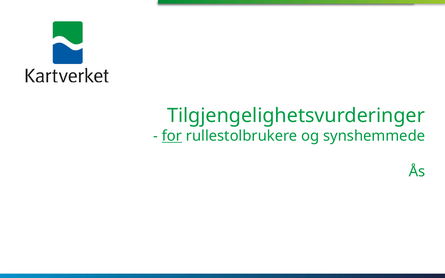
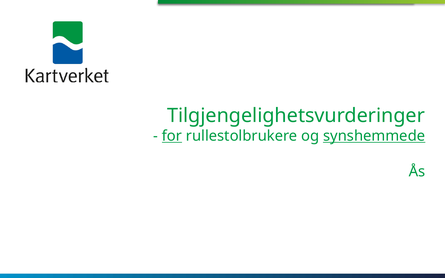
synshemmede underline: none -> present (374, 136)
